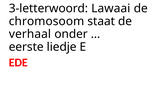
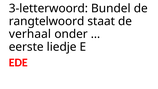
Lawaai: Lawaai -> Bundel (111, 8)
chromosoom: chromosoom -> rangtelwoord (47, 21)
